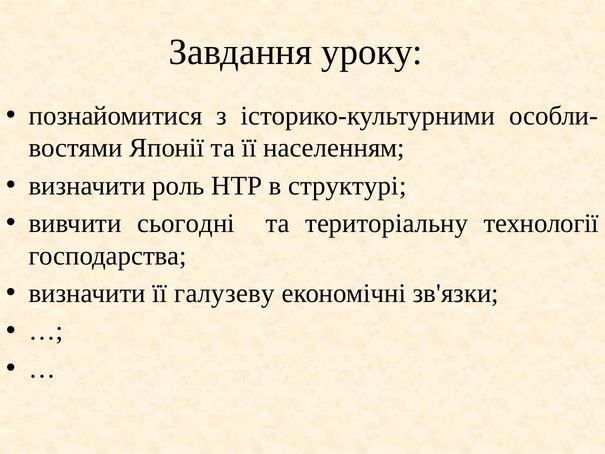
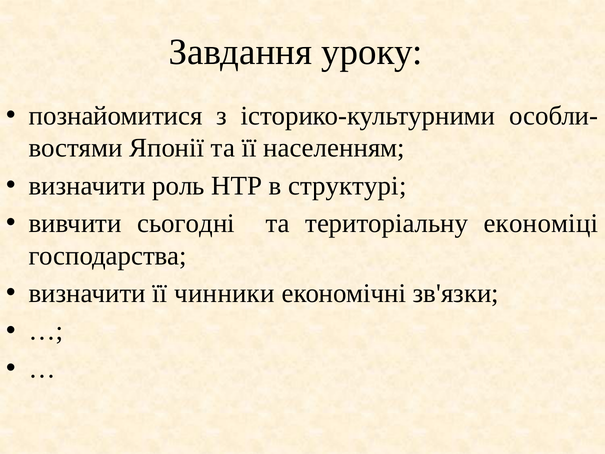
технології: технології -> економіці (541, 223)
галузеву: галузеву -> чинники (224, 293)
